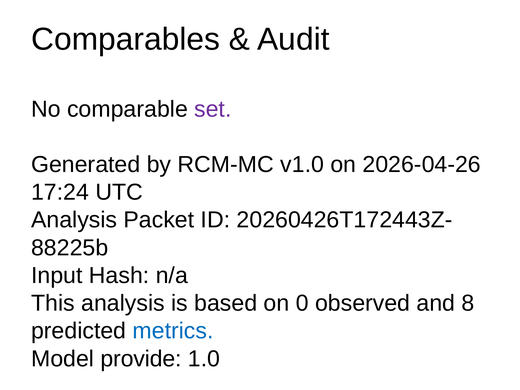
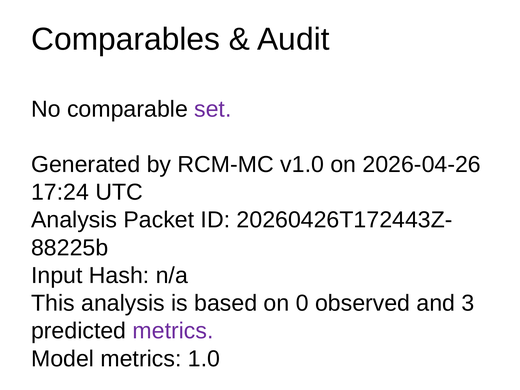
8: 8 -> 3 (468, 303)
metrics colour: blue -> purple (173, 331)
Model provide: provide -> metrics (141, 359)
